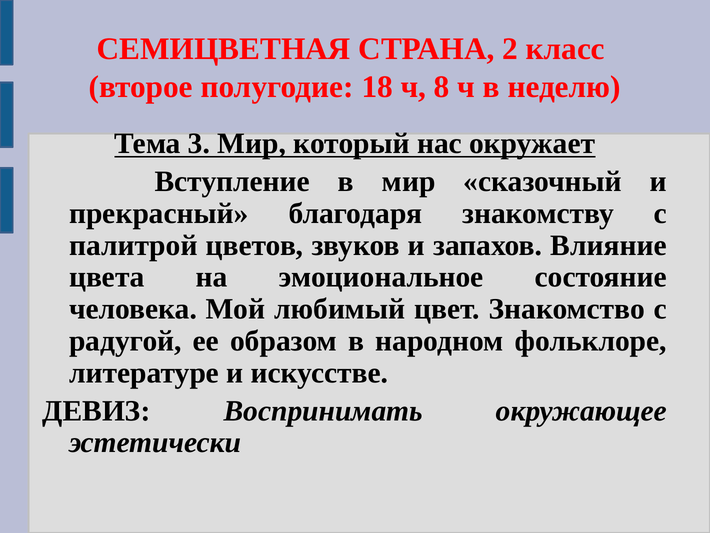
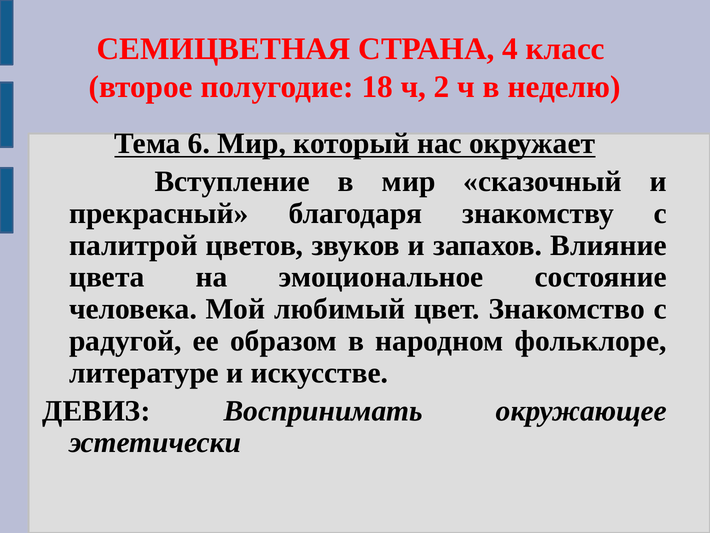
2: 2 -> 4 (510, 49)
8: 8 -> 2 (442, 87)
3: 3 -> 6 (199, 144)
